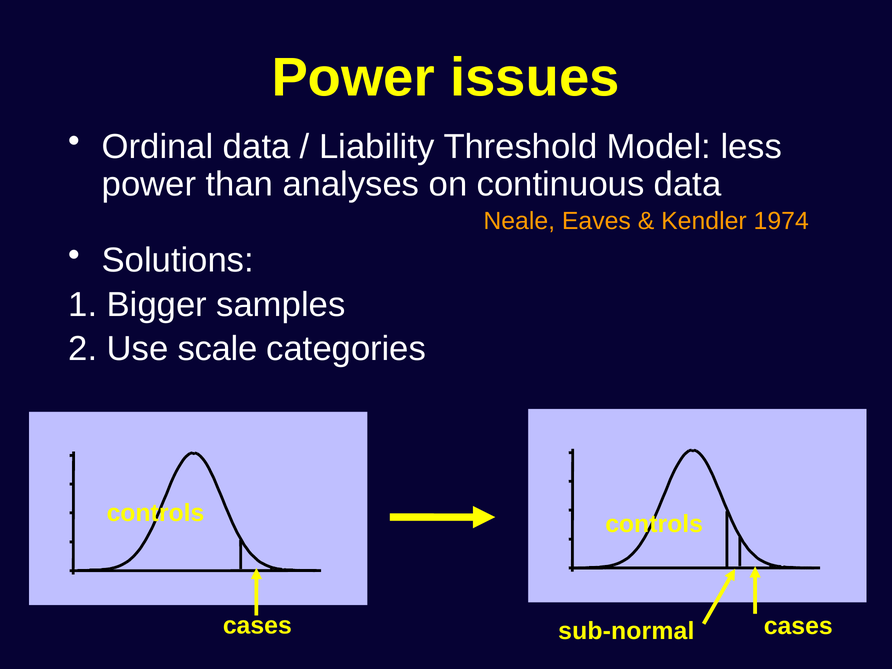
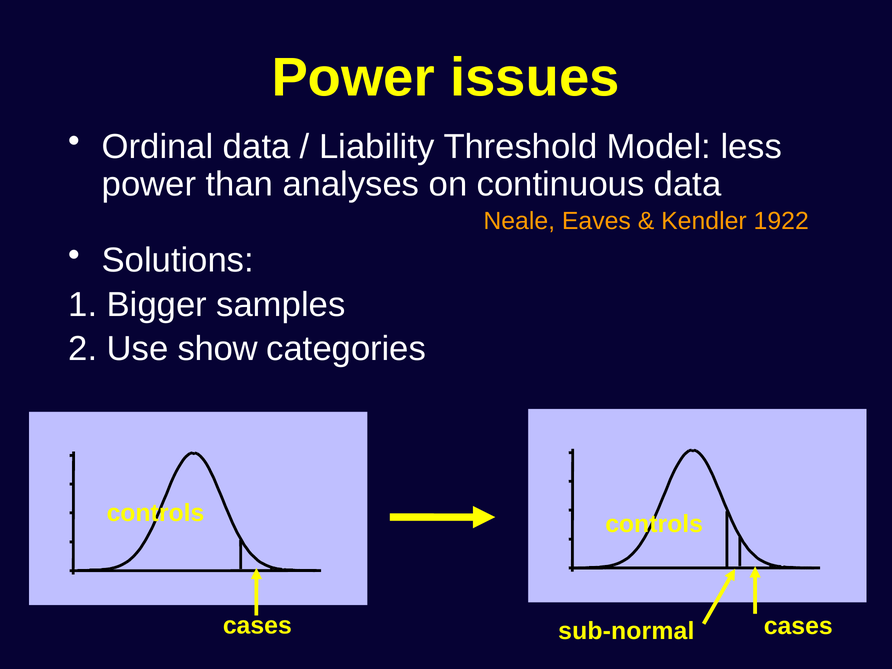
1974: 1974 -> 1922 (781, 221)
scale: scale -> show (218, 349)
